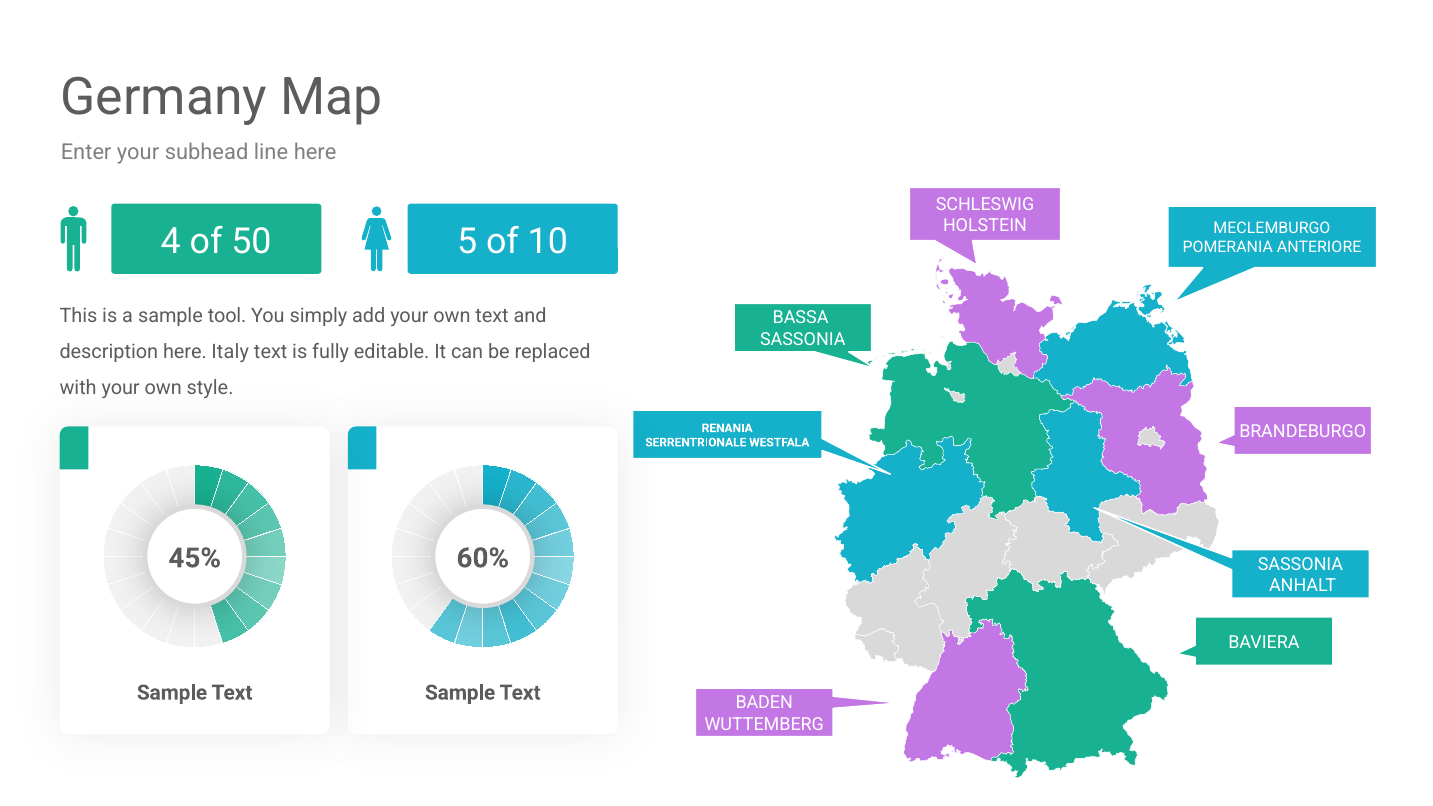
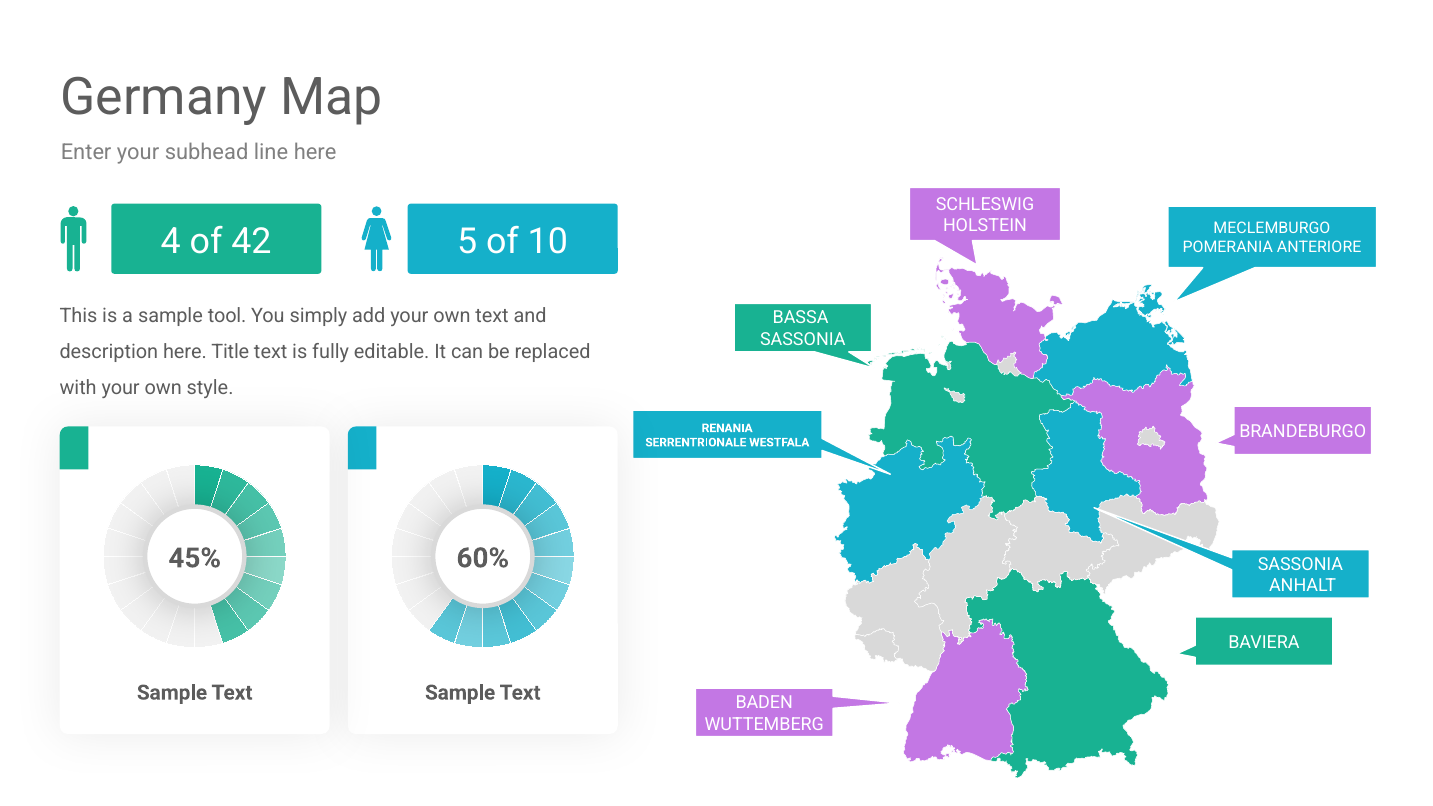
50: 50 -> 42 (252, 241)
Italy: Italy -> Title (230, 352)
